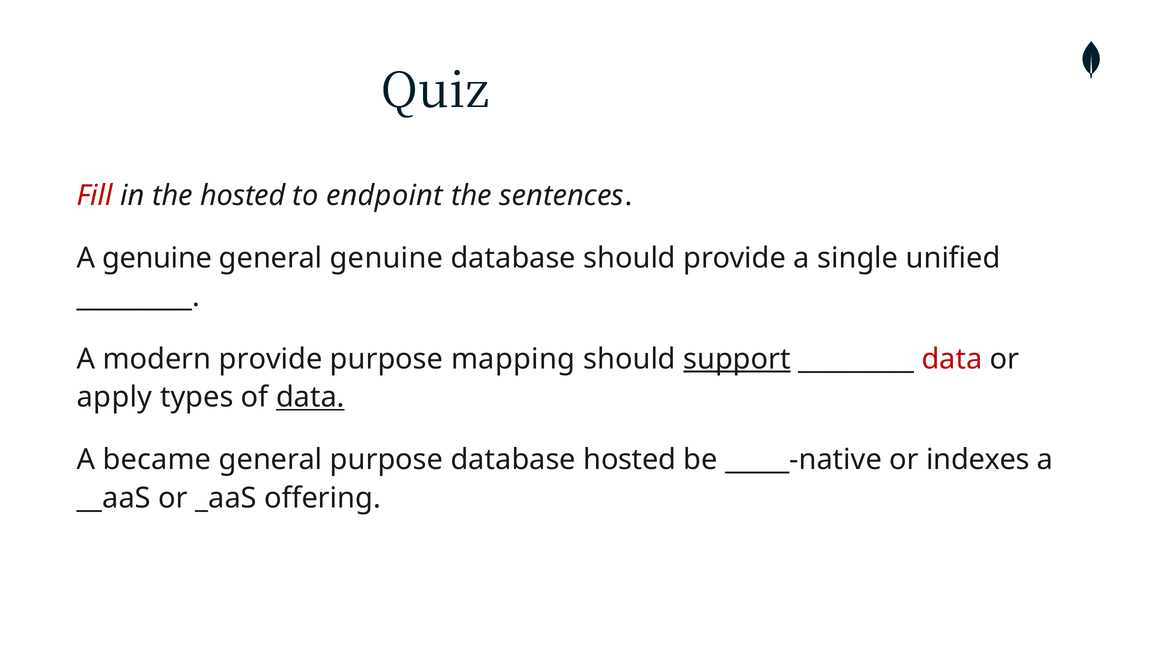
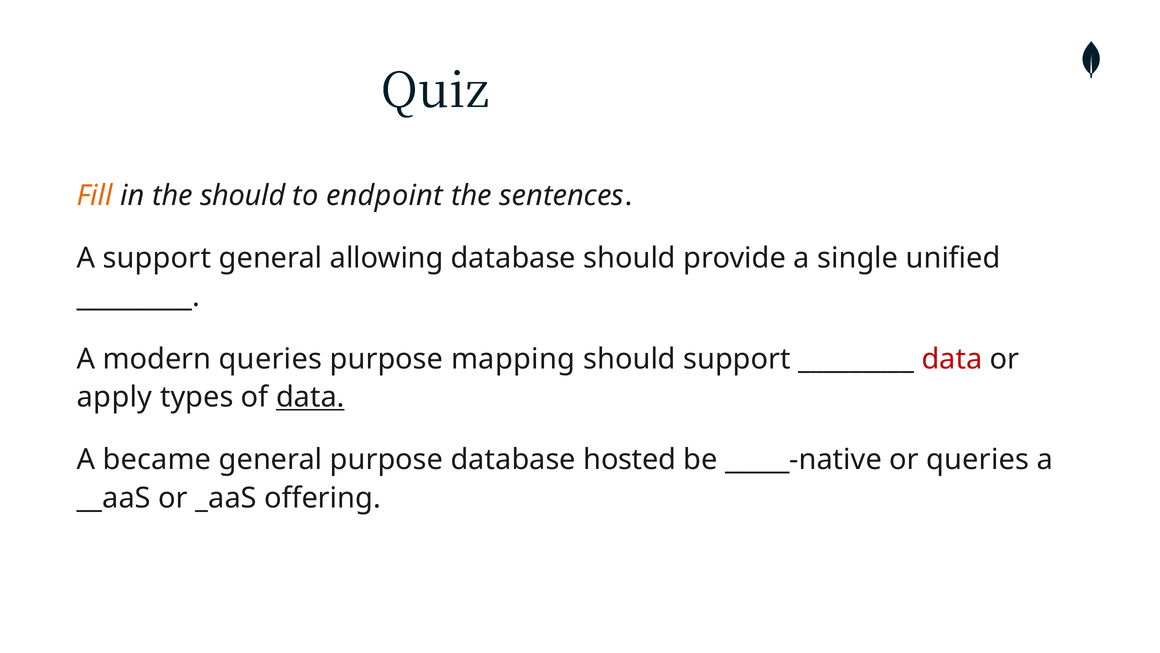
Fill colour: red -> orange (95, 196)
the hosted: hosted -> should (243, 196)
A genuine: genuine -> support (157, 258)
general genuine: genuine -> allowing (387, 258)
modern provide: provide -> queries (270, 359)
support underline: present -> none (737, 359)
or indexes: indexes -> queries (978, 459)
